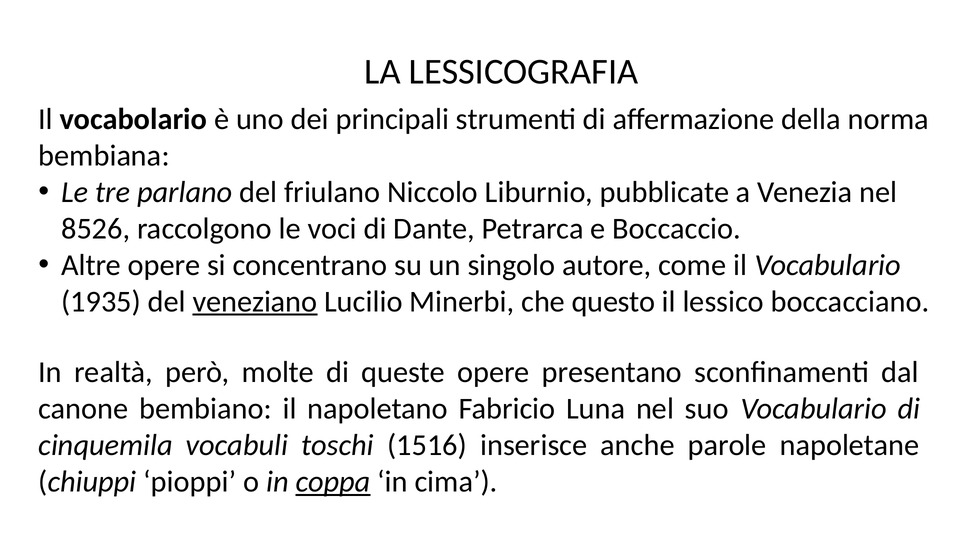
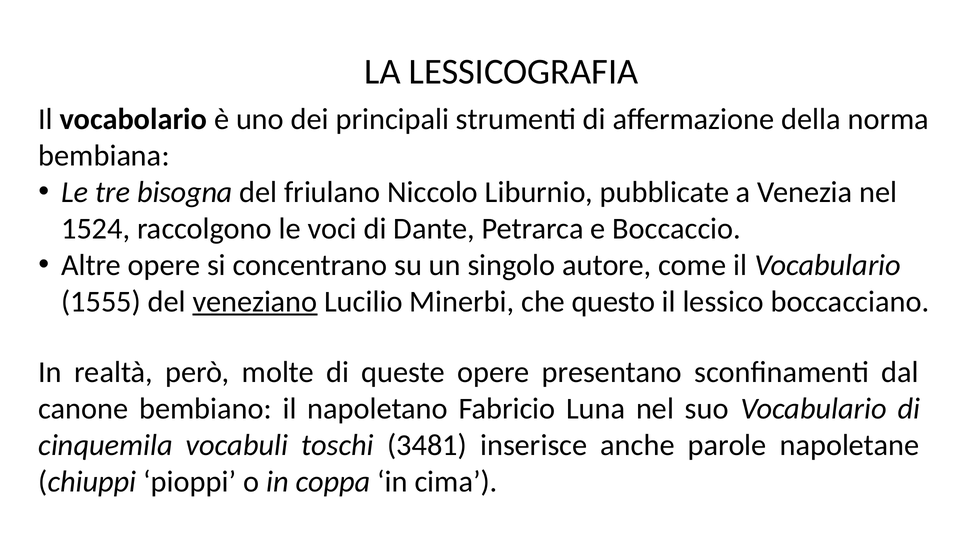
parlano: parlano -> bisogna (185, 192)
8526: 8526 -> 1524 (96, 229)
1935: 1935 -> 1555 (101, 301)
1516: 1516 -> 3481 (427, 445)
coppa underline: present -> none (333, 482)
